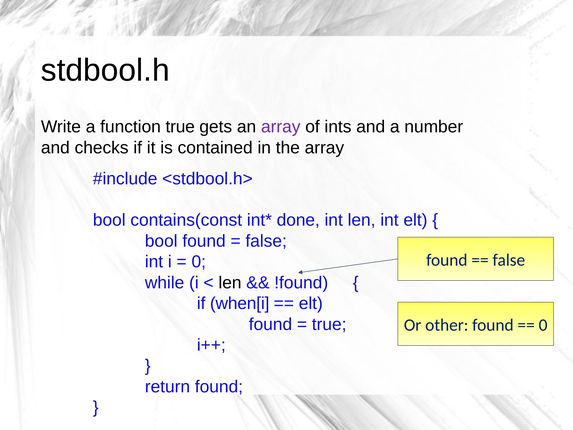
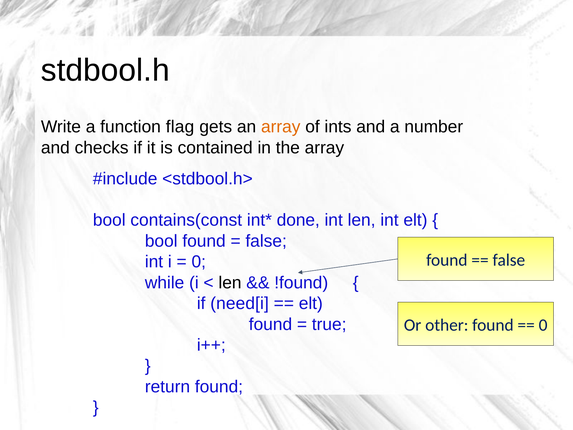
function true: true -> flag (180, 127)
array colour: purple -> orange (281, 127)
when[i: when[i -> need[i (240, 303)
